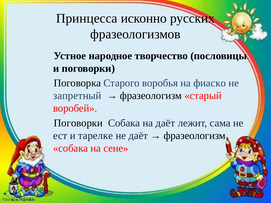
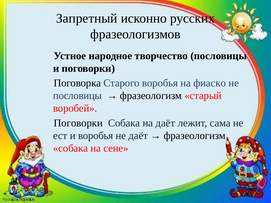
Принцесса: Принцесса -> Запретный (87, 18)
запретный: запретный -> пословицы (77, 96)
и тарелке: тарелке -> воробья (96, 136)
